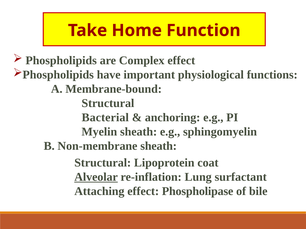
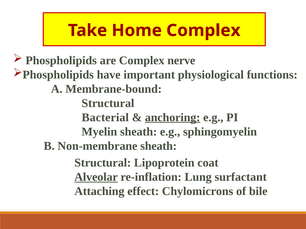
Home Function: Function -> Complex (203, 30)
Complex effect: effect -> nerve (181, 60)
anchoring underline: none -> present (173, 118)
Phospholipase: Phospholipase -> Chylomicrons (198, 192)
